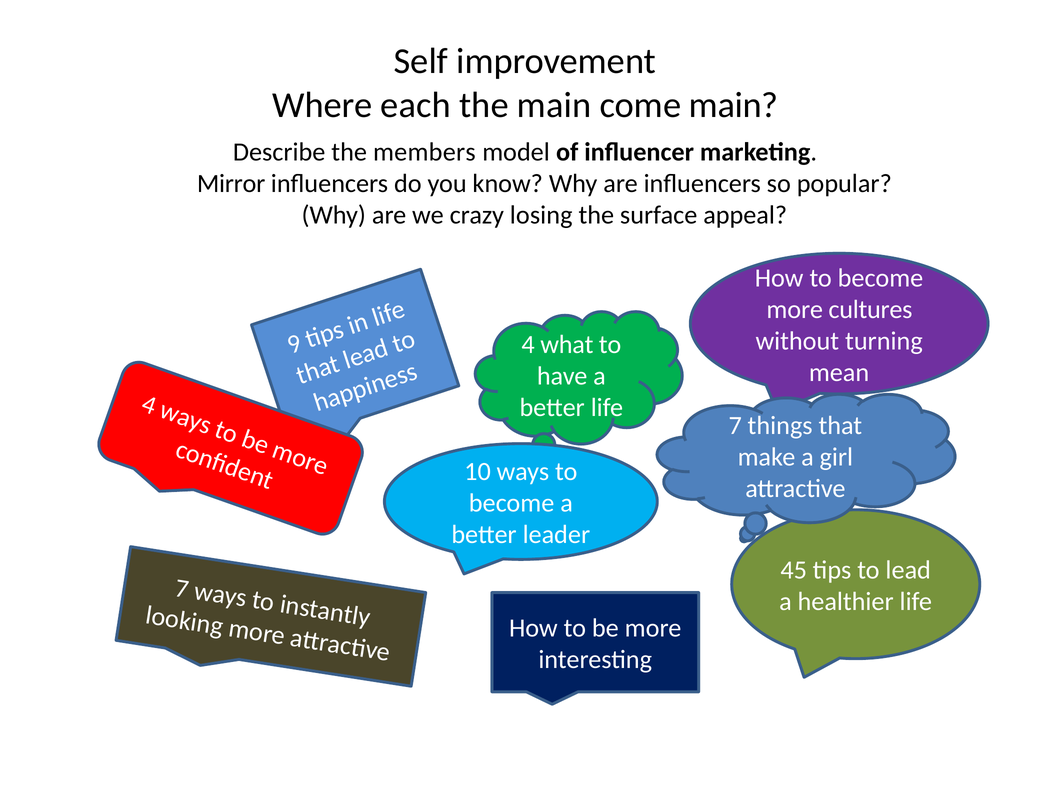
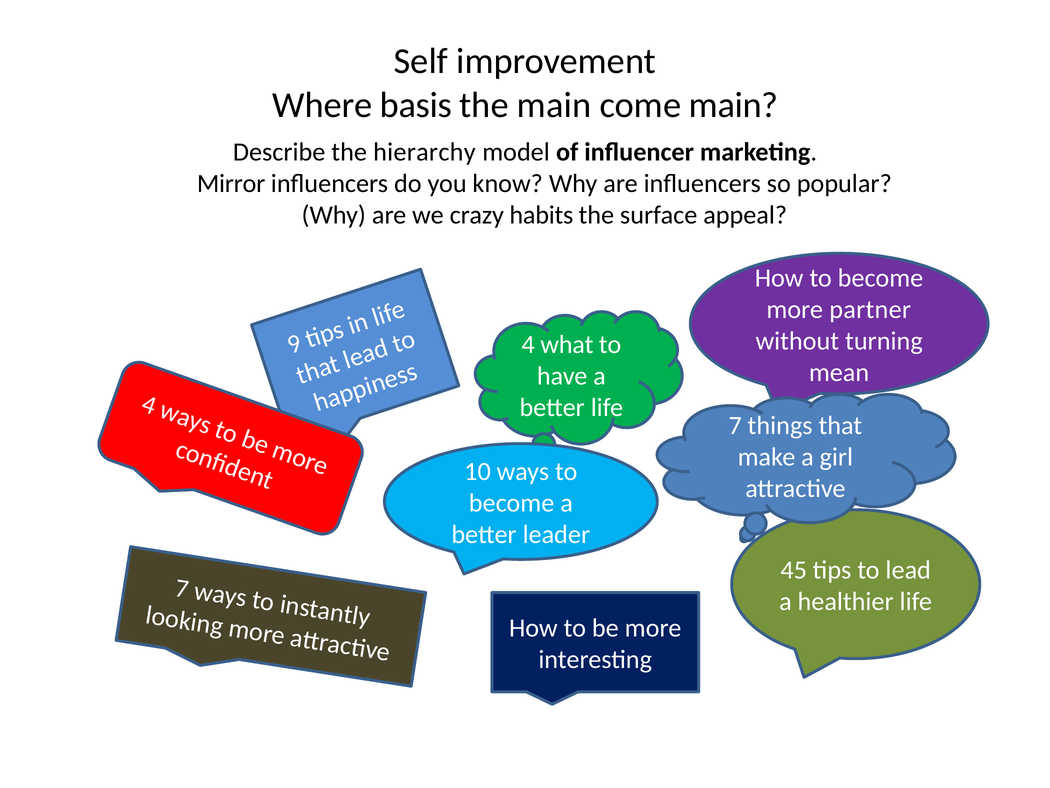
each: each -> basis (416, 105)
members: members -> hierarchy (424, 152)
losing: losing -> habits (541, 215)
cultures: cultures -> partner (870, 309)
